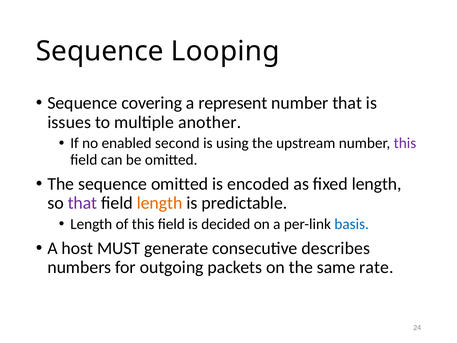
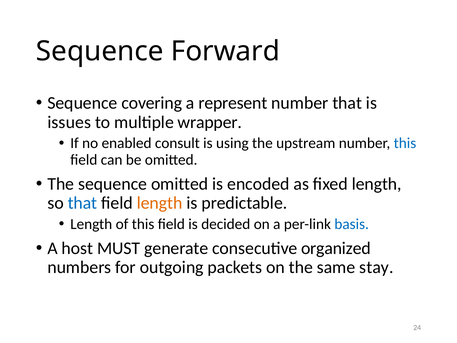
Looping: Looping -> Forward (225, 51)
another: another -> wrapper (210, 122)
second: second -> consult (177, 143)
this colour: purple -> blue (405, 143)
that colour: purple -> blue (82, 203)
describes: describes -> organized (336, 248)
rate: rate -> stay (376, 267)
